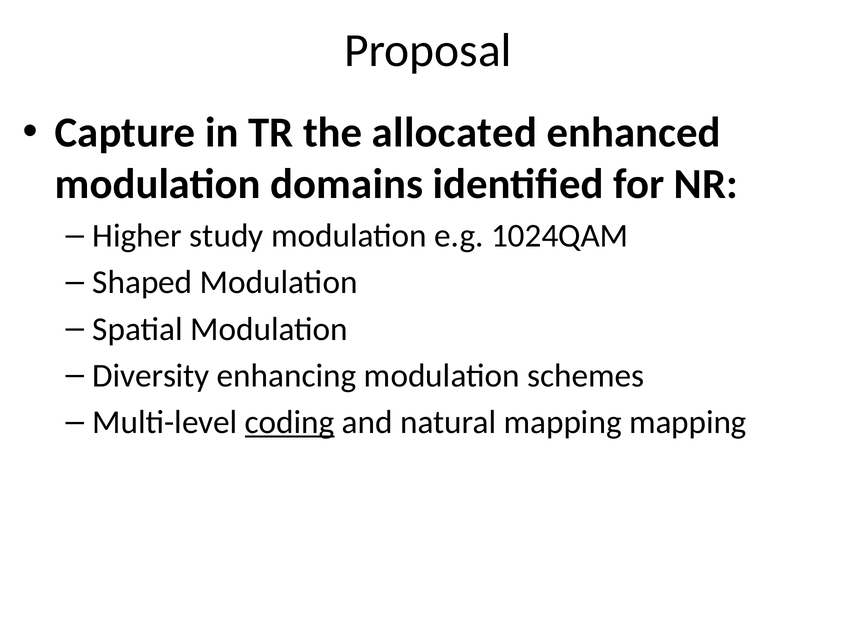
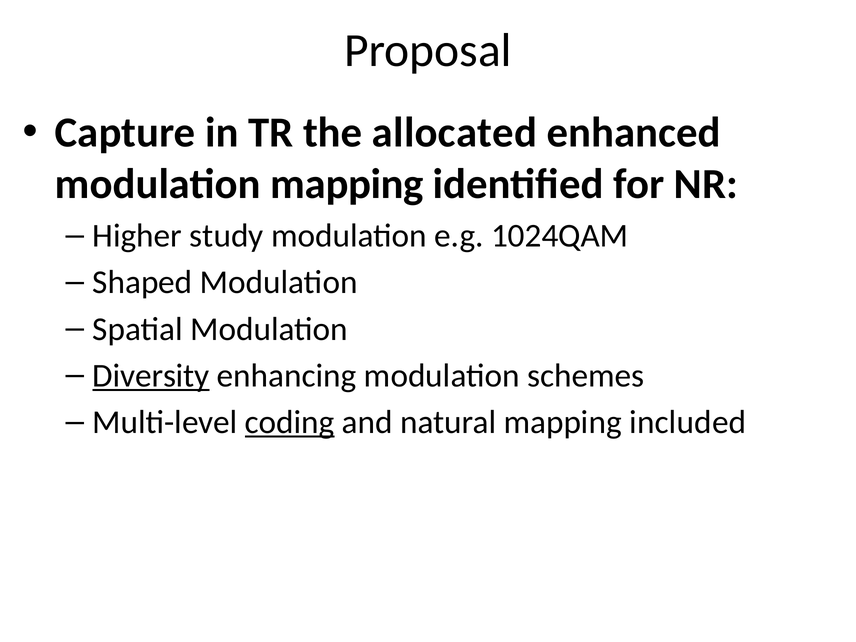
modulation domains: domains -> mapping (347, 184)
Diversity underline: none -> present (151, 376)
mapping mapping: mapping -> included (688, 422)
